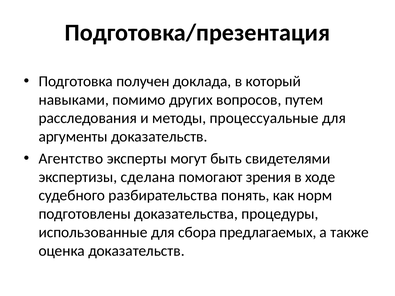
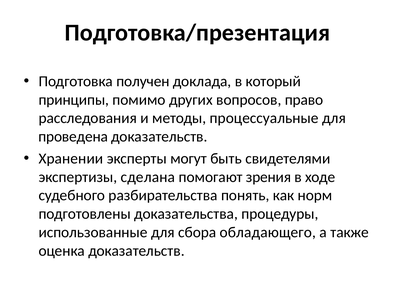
навыками: навыками -> принципы (74, 100)
путем: путем -> право (304, 100)
аргументы: аргументы -> проведена (73, 137)
Агентство: Агентство -> Хранении (71, 159)
предлагаемых: предлагаемых -> обладающего (268, 232)
